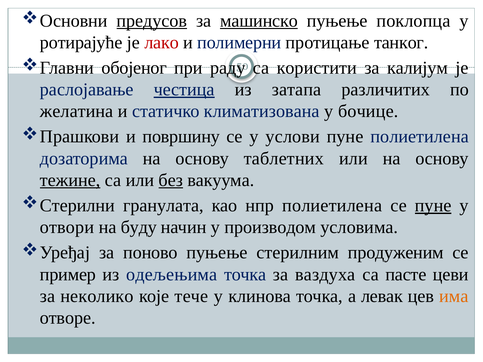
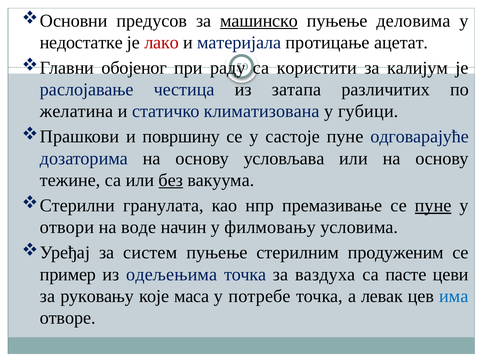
предусов underline: present -> none (152, 21)
поклопца: поклопца -> деловима (414, 21)
ротирајуће: ротирајуће -> недостатке (81, 42)
полимерни: полимерни -> материјала (239, 42)
танког: танког -> ацетат (401, 42)
честица underline: present -> none (184, 90)
бочице: бочице -> губици (368, 111)
услови: услови -> састоје (293, 137)
пуне полиетилена: полиетилена -> одговарајуће (420, 137)
таблетних: таблетних -> условљава (284, 159)
тежине underline: present -> none (70, 180)
нпр полиетилена: полиетилена -> премазивање (332, 206)
буду: буду -> воде (139, 227)
производом: производом -> филмовању (270, 227)
поново: поново -> систем (150, 253)
неколико: неколико -> руковању (97, 296)
тече: тече -> маса (192, 296)
клинова: клинова -> потребе (260, 296)
има colour: orange -> blue (454, 296)
